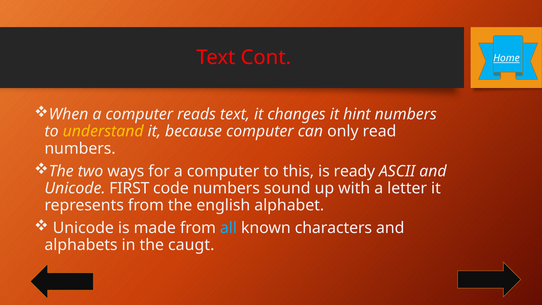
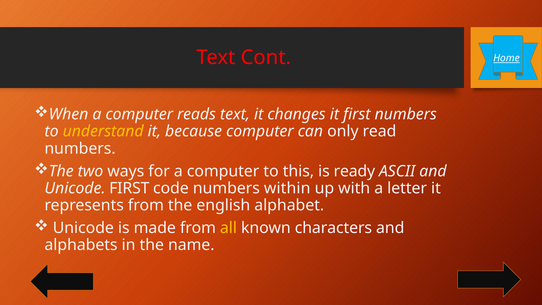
it hint: hint -> first (357, 114)
sound: sound -> within (287, 188)
all colour: light blue -> yellow (228, 228)
caugt: caugt -> name (191, 245)
